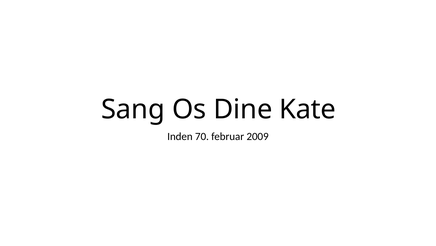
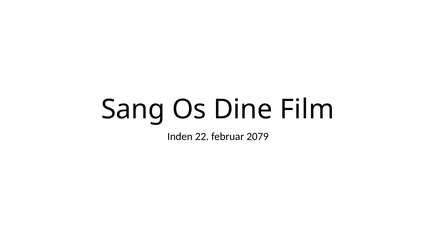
Kate: Kate -> Film (307, 109)
70: 70 -> 22 (202, 136)
2009: 2009 -> 2079 (258, 136)
